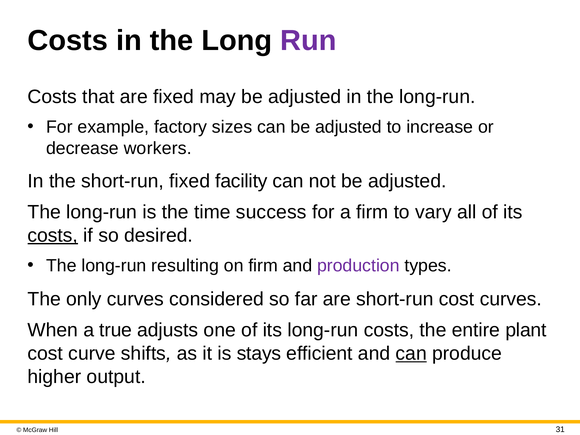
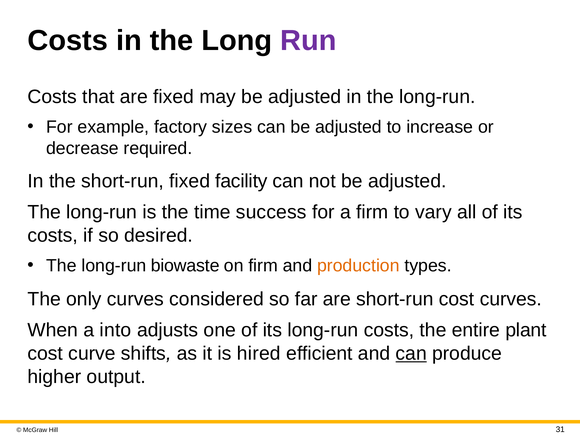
workers: workers -> required (158, 148)
costs underline: present -> none (53, 235)
resulting: resulting -> biowaste (185, 266)
production colour: purple -> orange (358, 266)
true: true -> into (115, 330)
stays: stays -> hired (259, 353)
